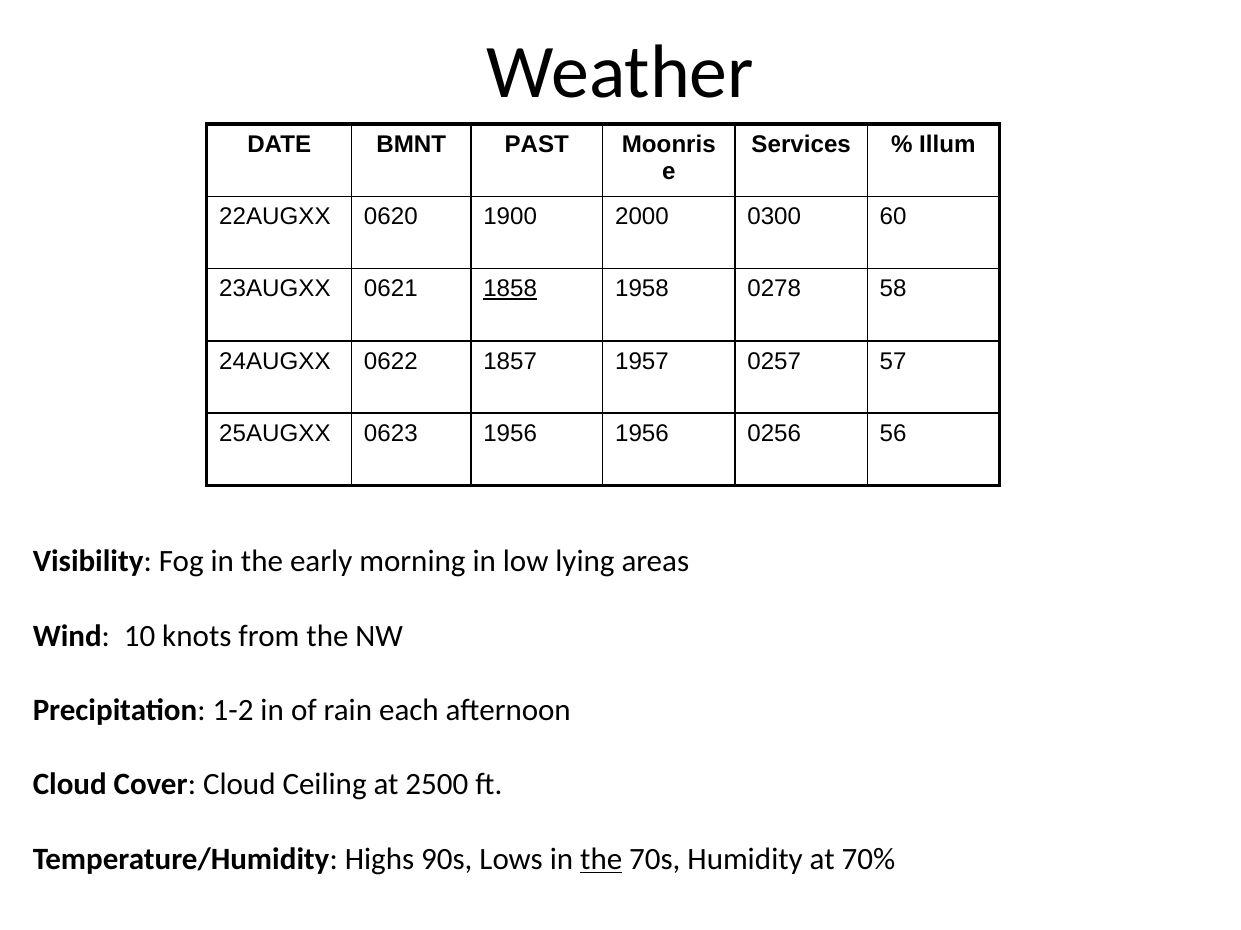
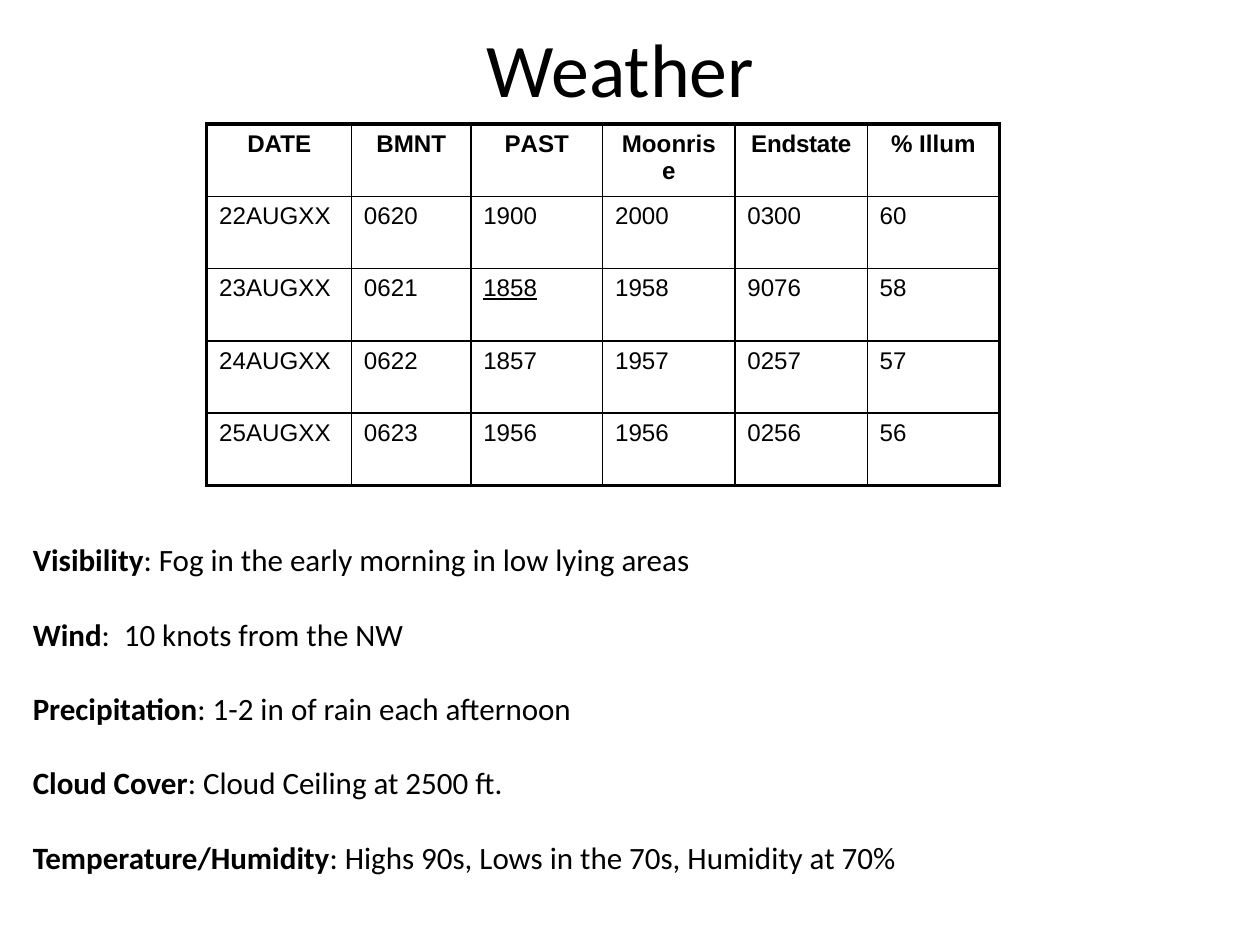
Services: Services -> Endstate (801, 144)
0278: 0278 -> 9076 (774, 289)
the underline: present -> none (601, 860)
